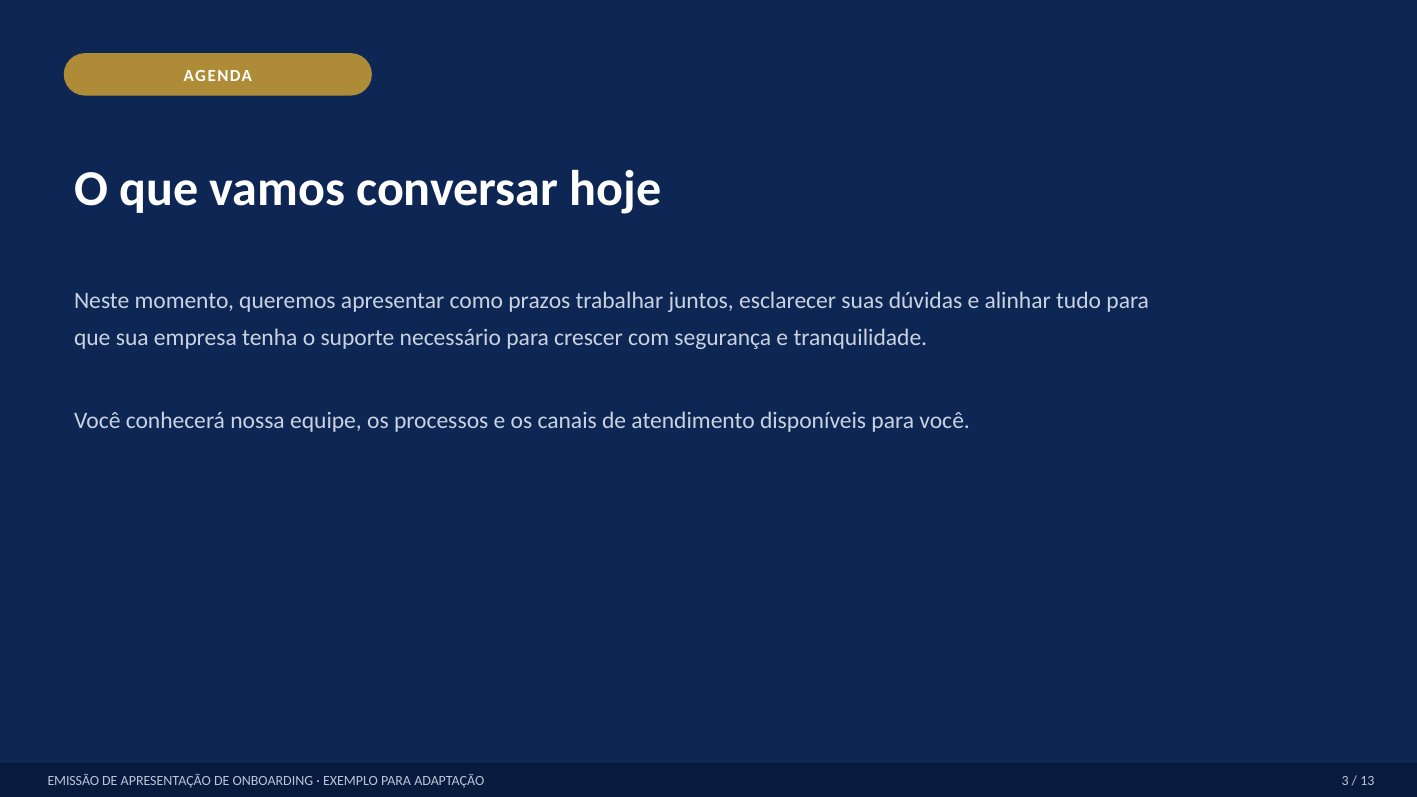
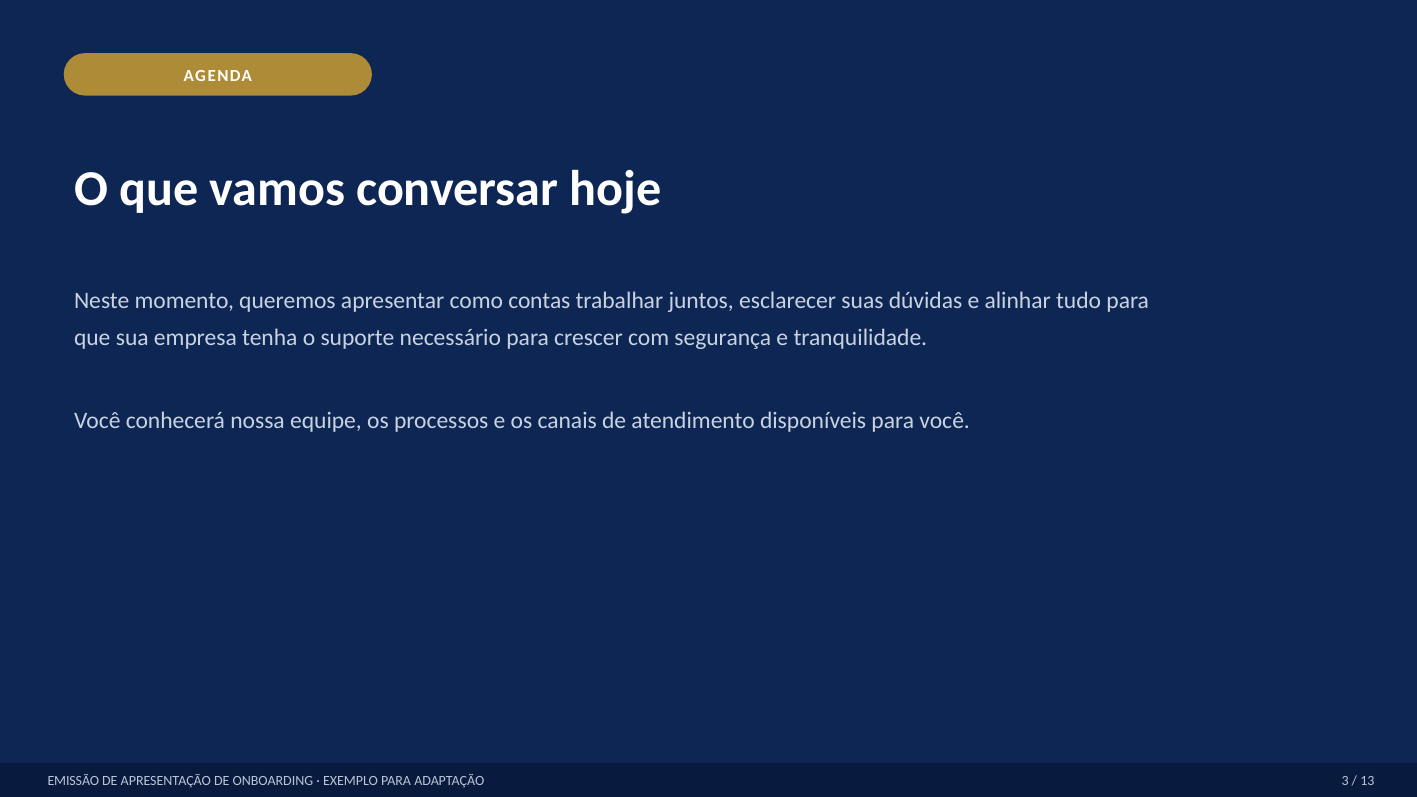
prazos: prazos -> contas (539, 301)
